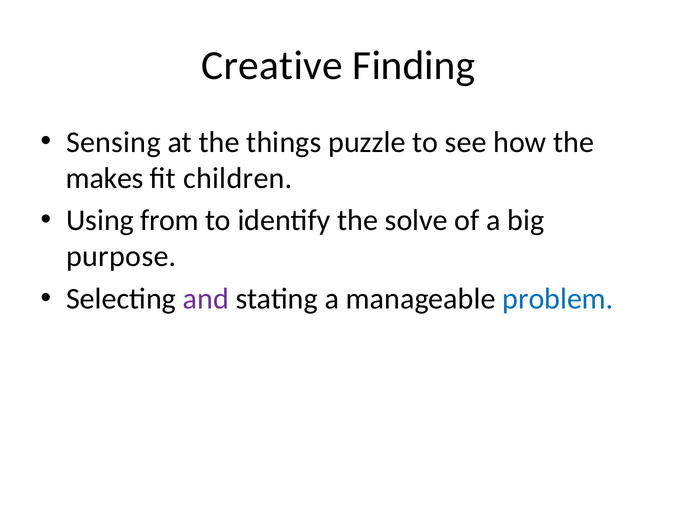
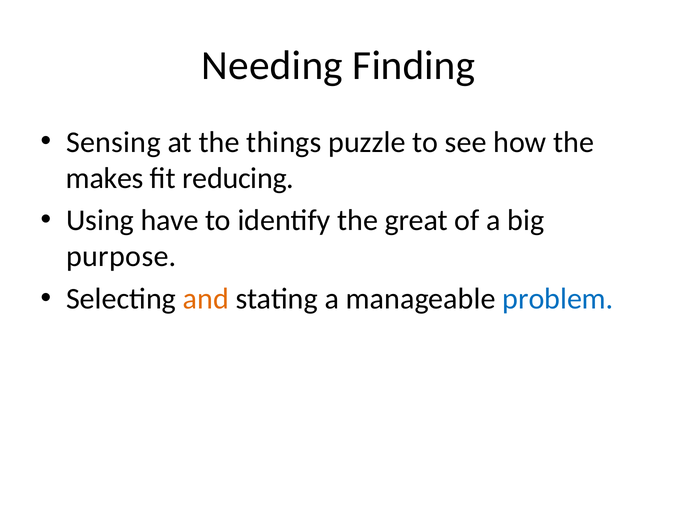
Creative: Creative -> Needing (272, 66)
children: children -> reducing (238, 178)
from: from -> have (170, 220)
solve: solve -> great (416, 220)
and colour: purple -> orange (206, 299)
